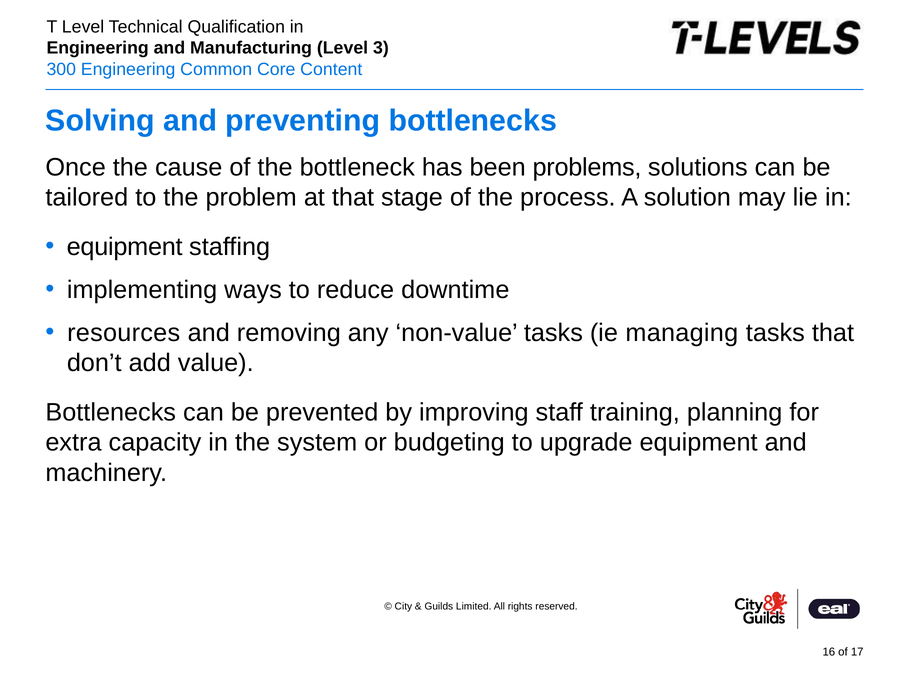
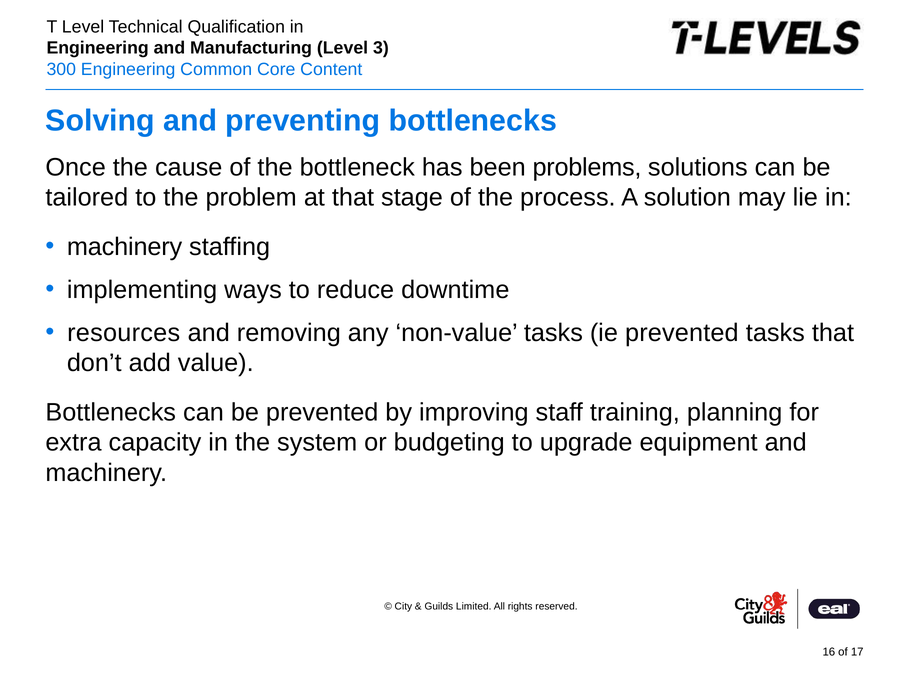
equipment: equipment -> machinery (125, 247)
ie managing: managing -> prevented (682, 333)
